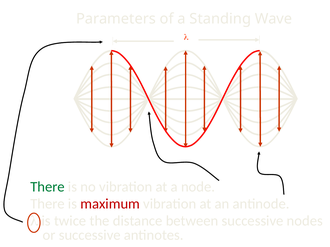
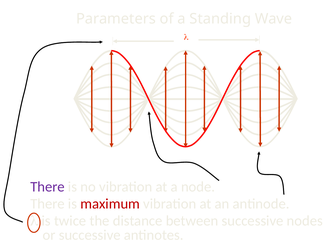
There colour: green -> purple (47, 187)
